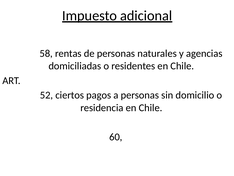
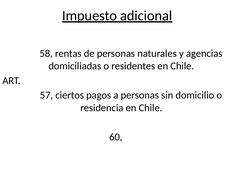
52: 52 -> 57 (46, 95)
